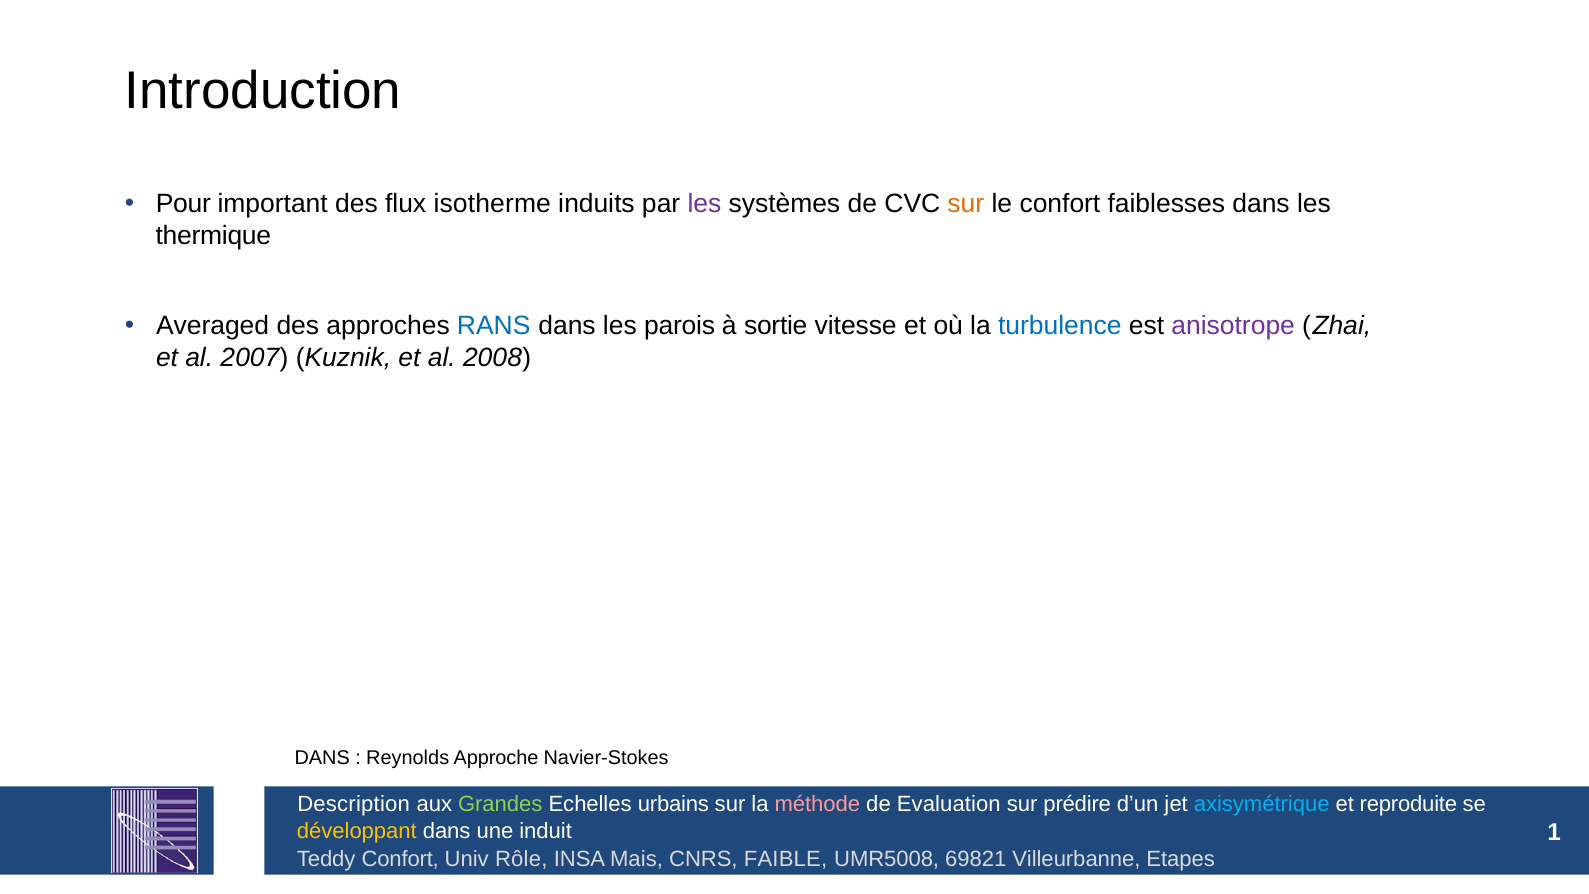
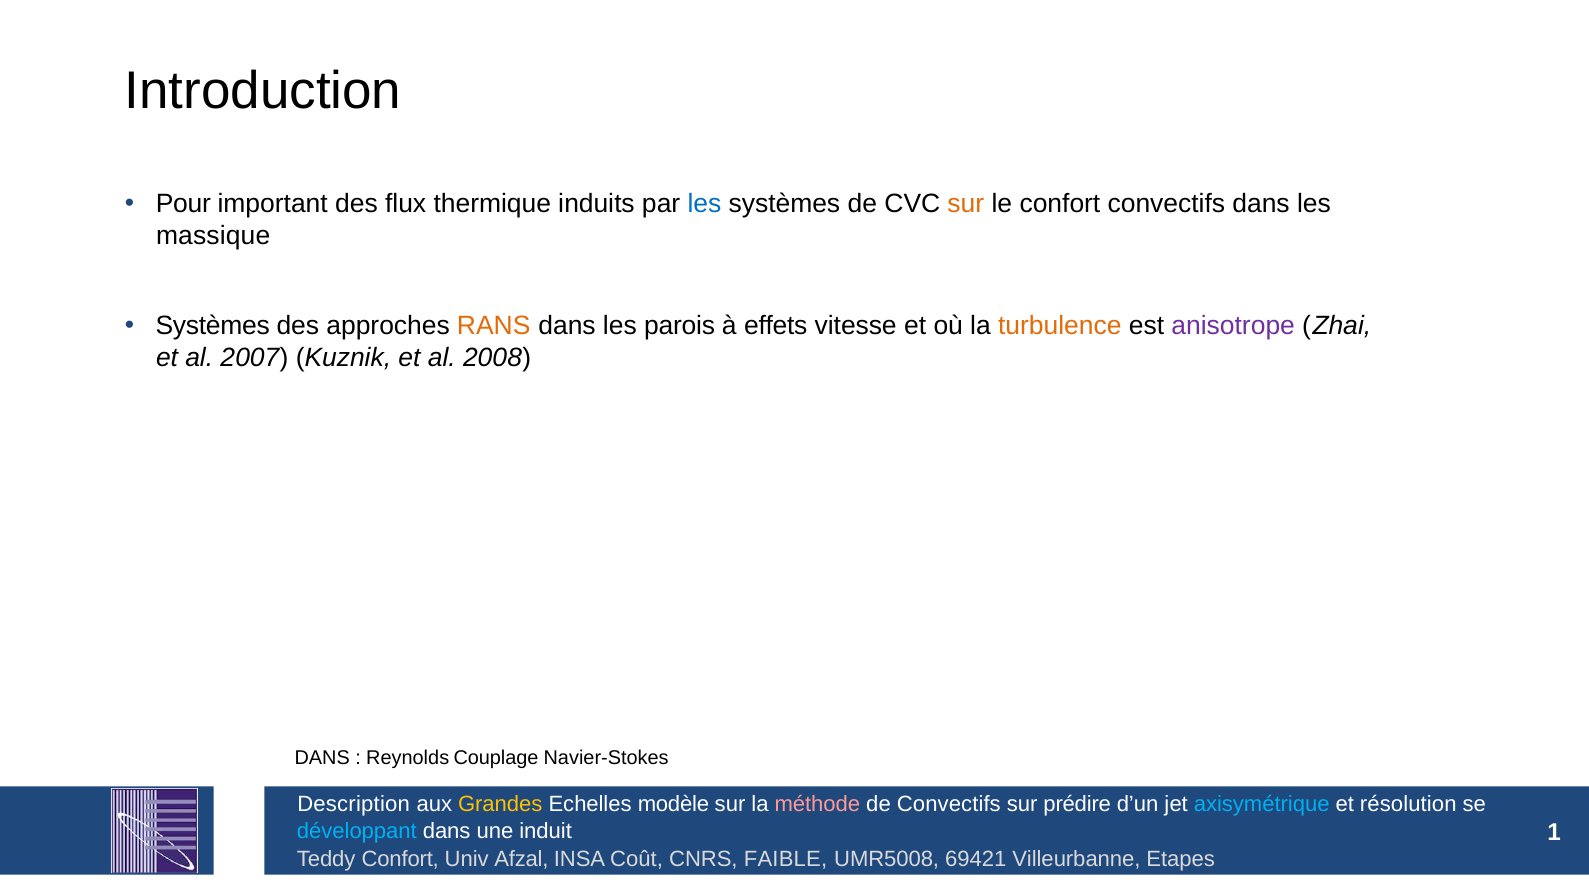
isotherme: isotherme -> thermique (492, 204)
les colour: purple -> blue (704, 204)
confort faiblesses: faiblesses -> convectifs (1166, 204)
thermique: thermique -> massique (213, 236)
Averaged: Averaged -> Systèmes (213, 326)
RANS colour: blue -> orange (494, 326)
sortie: sortie -> effets (776, 326)
turbulence colour: blue -> orange (1060, 326)
Approche: Approche -> Couplage (496, 758)
Grandes colour: light green -> yellow (500, 804)
urbains: urbains -> modèle (673, 804)
de Evaluation: Evaluation -> Convectifs (949, 804)
reproduite: reproduite -> résolution (1408, 804)
développant colour: yellow -> light blue (357, 831)
Rôle: Rôle -> Afzal (521, 859)
Mais: Mais -> Coût (637, 859)
69821: 69821 -> 69421 (976, 859)
